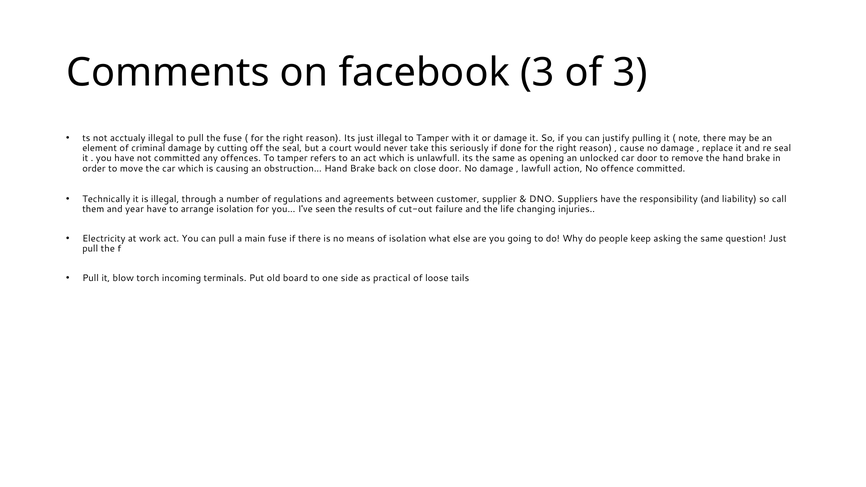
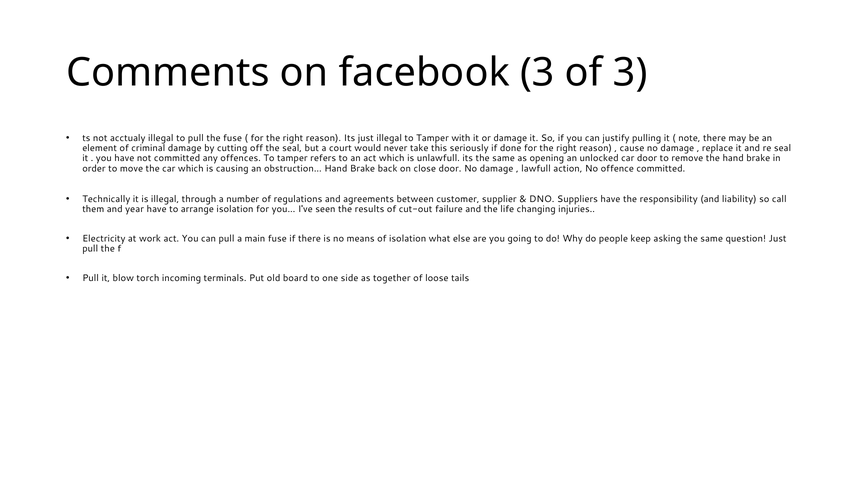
practical: practical -> together (392, 278)
